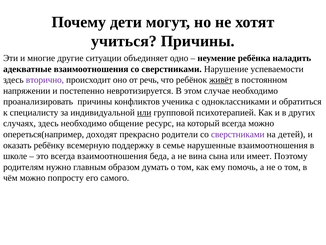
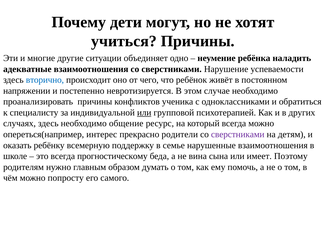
вторично colour: purple -> blue (45, 80)
речь: речь -> чего (149, 80)
живёт underline: present -> none (221, 80)
доходят: доходят -> интерес (102, 134)
детей: детей -> детям (292, 134)
всегда взаимоотношения: взаимоотношения -> прогностическому (112, 156)
